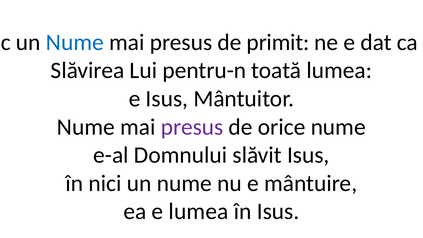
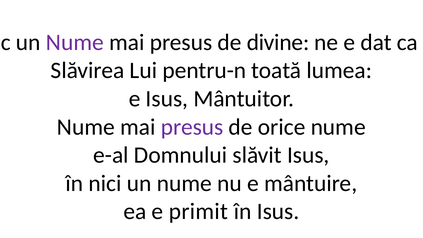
Nume colour: blue -> purple (75, 42)
primit: primit -> divine (278, 42)
e lumea: lumea -> primit (198, 212)
